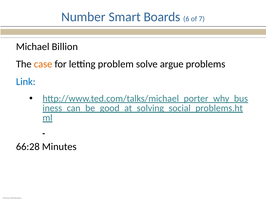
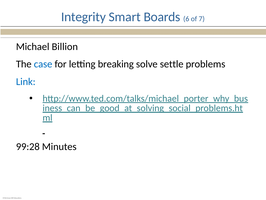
Number: Number -> Integrity (83, 17)
case colour: orange -> blue (43, 64)
problem: problem -> breaking (116, 64)
argue: argue -> settle (172, 64)
66:28: 66:28 -> 99:28 (28, 146)
